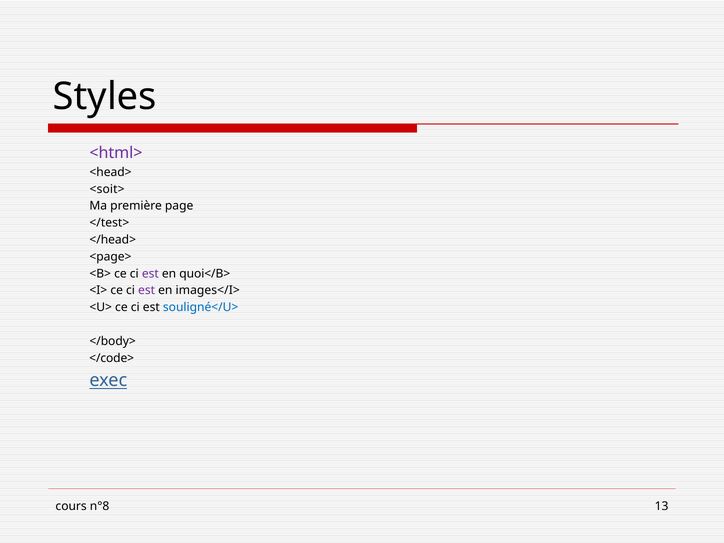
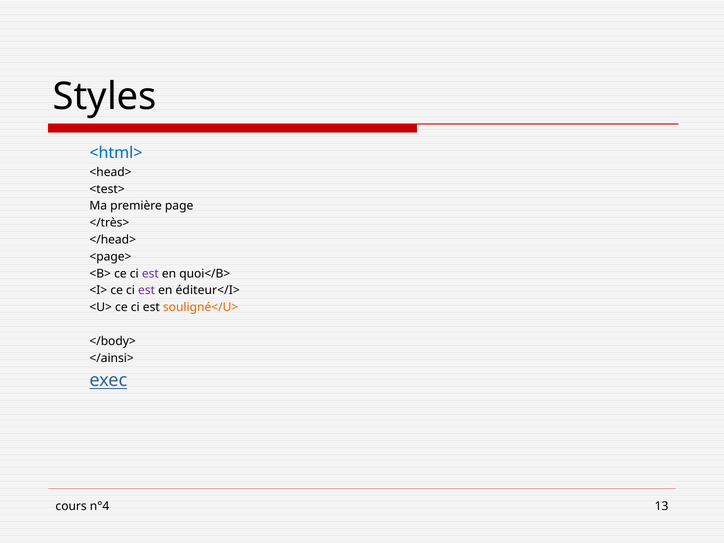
<html> colour: purple -> blue (116, 153)
<soit>: <soit> -> <test> (107, 189)
</test>: </test> -> </très> (109, 223)
images</I>: images</I> -> éditeur</I> (208, 290)
souligné</U> colour: blue -> orange (201, 307)
</code>: </code> -> </ainsi> (112, 358)
n°8: n°8 -> n°4 (100, 506)
